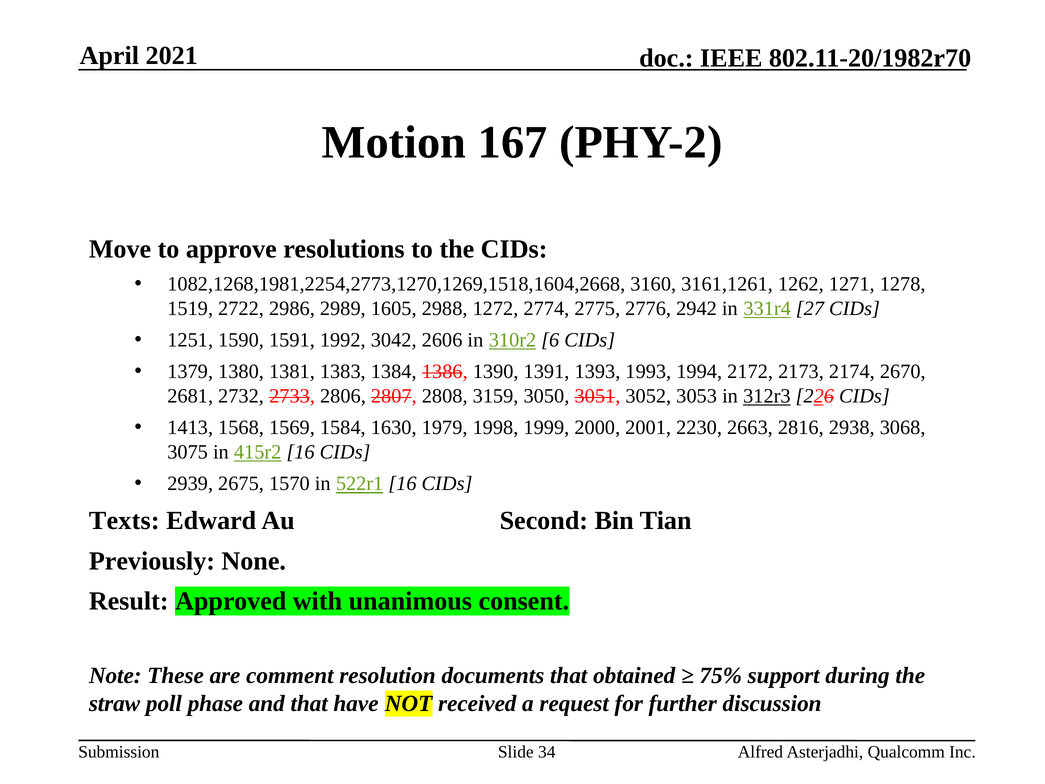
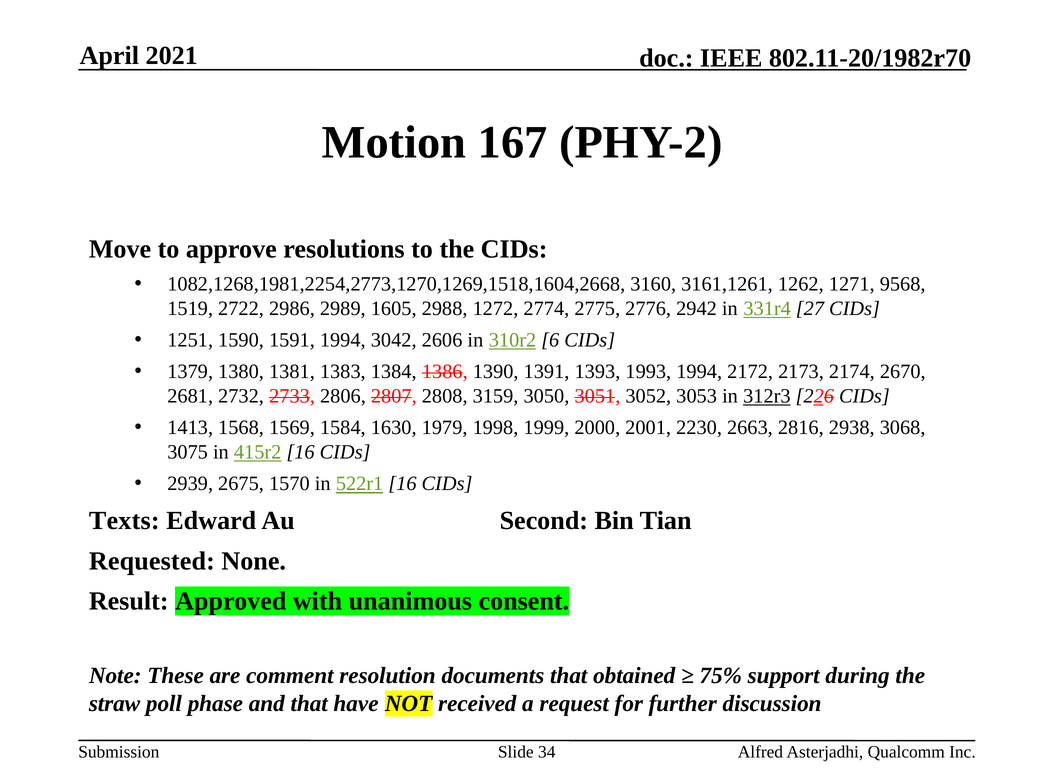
1278: 1278 -> 9568 (903, 284)
1591 1992: 1992 -> 1994 (343, 340)
Previously: Previously -> Requested (152, 561)
